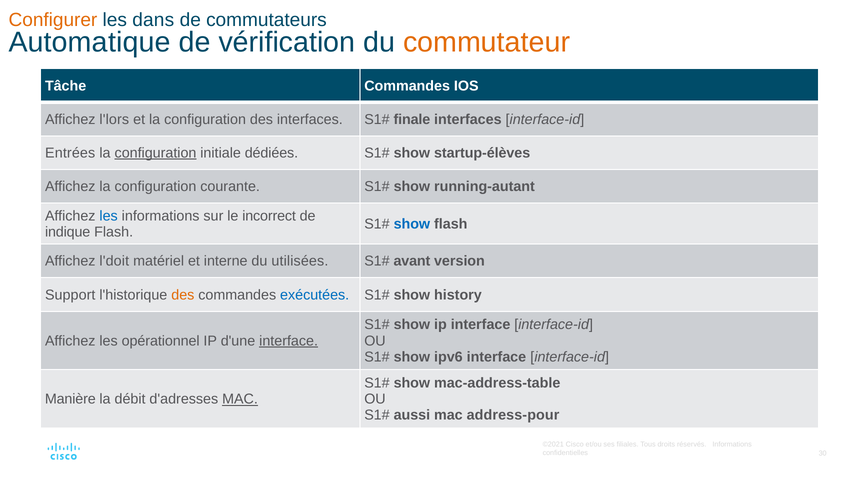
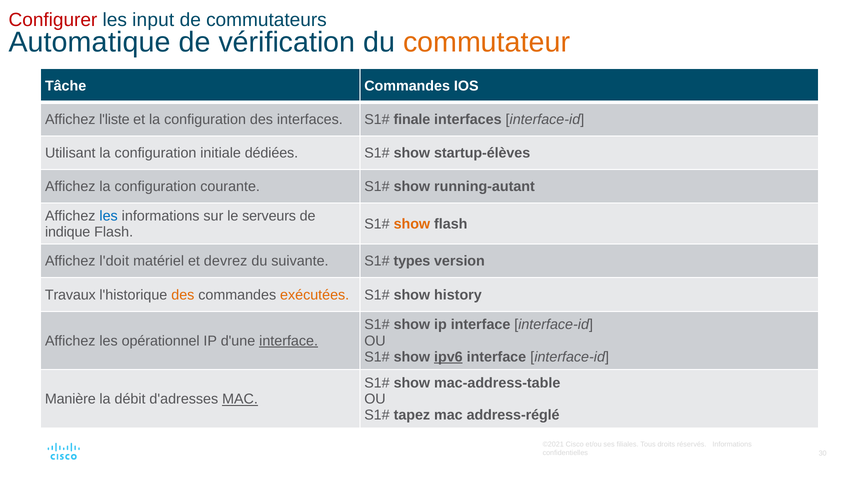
Configurer colour: orange -> red (53, 20)
dans: dans -> input (153, 20)
l'lors: l'lors -> l'liste (114, 119)
Entrées: Entrées -> Utilisant (70, 153)
configuration underline: present -> none (156, 153)
incorrect: incorrect -> serveurs (269, 216)
show colour: blue -> orange (412, 224)
interne: interne -> devrez (226, 261)
utilisées: utilisées -> suivante (300, 261)
avant: avant -> types (412, 261)
Support: Support -> Travaux (70, 295)
exécutées colour: blue -> orange (315, 295)
ipv6 underline: none -> present (448, 357)
aussi: aussi -> tapez (412, 415)
address-pour: address-pour -> address-réglé (513, 415)
